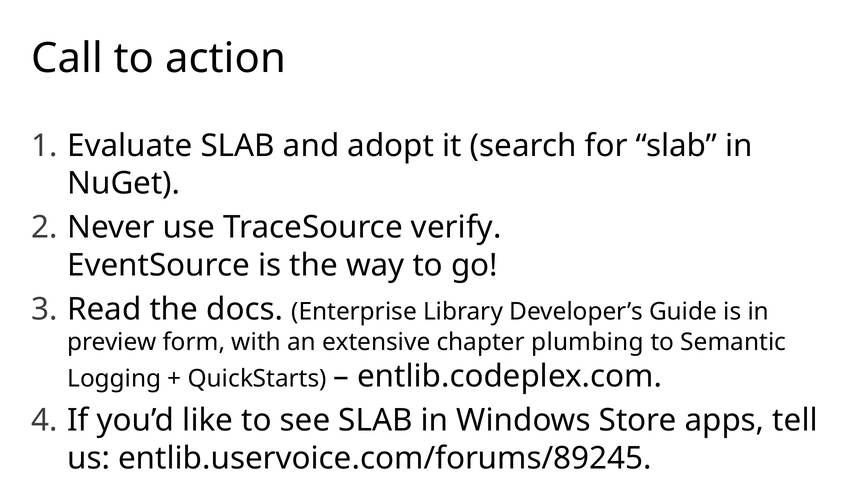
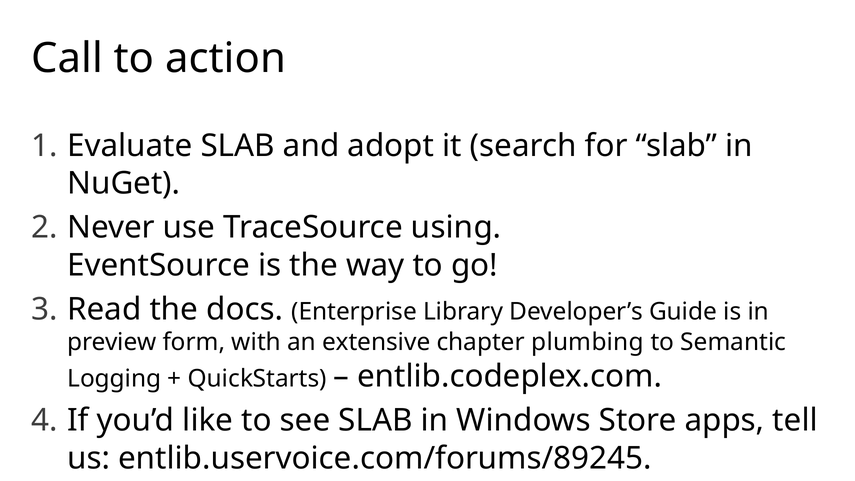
verify: verify -> using (456, 228)
